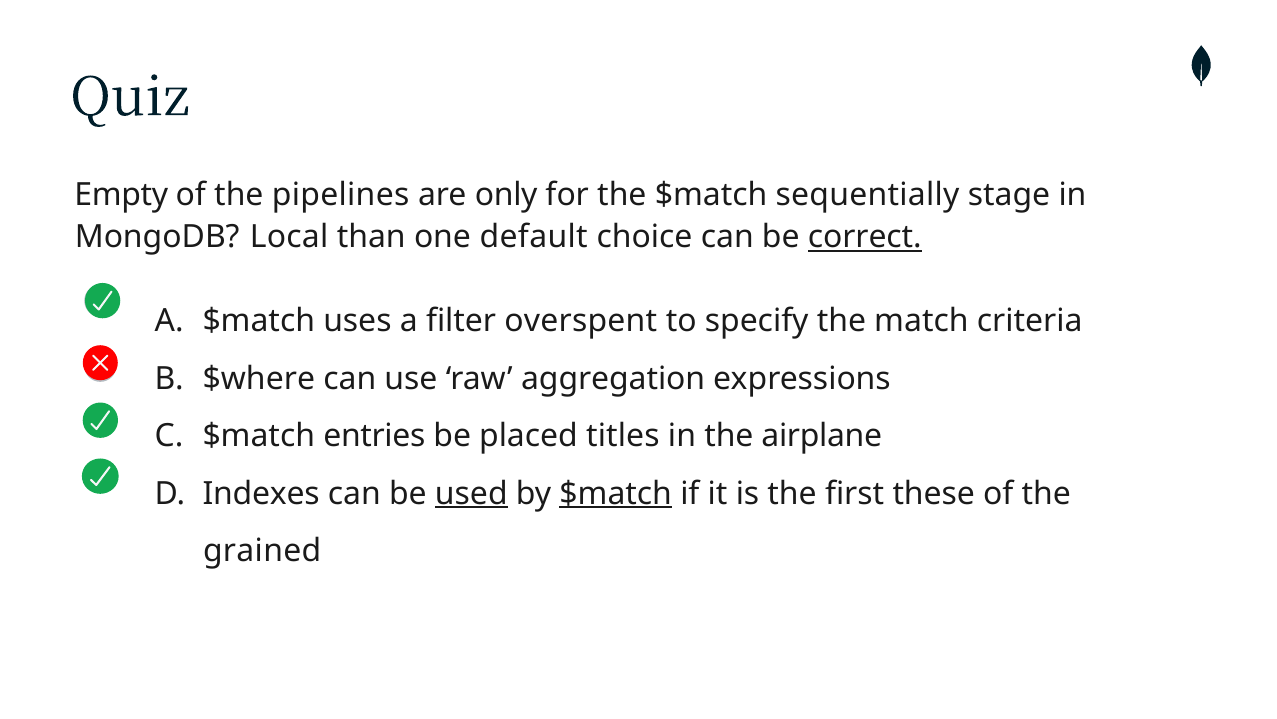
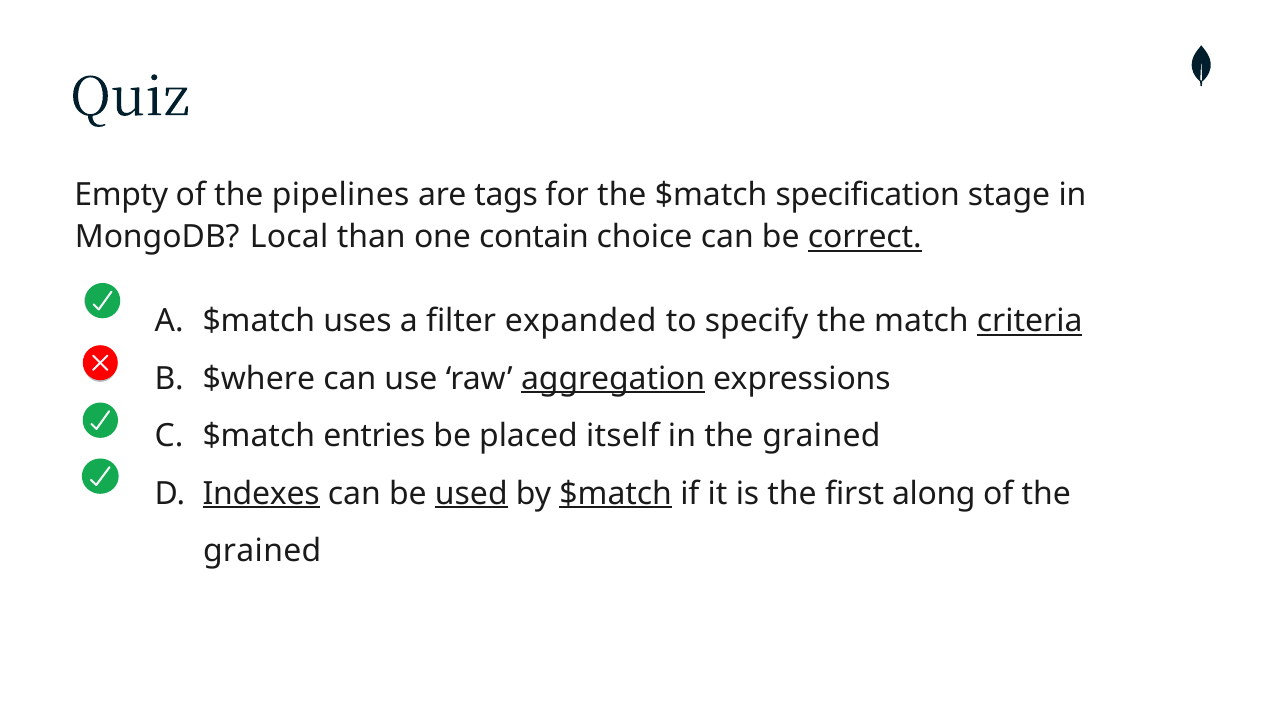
only: only -> tags (506, 194)
sequentially: sequentially -> specification (868, 194)
default: default -> contain (534, 237)
overspent: overspent -> expanded (581, 321)
criteria underline: none -> present (1030, 321)
aggregation underline: none -> present (613, 378)
titles: titles -> itself (623, 436)
in the airplane: airplane -> grained (821, 436)
Indexes underline: none -> present (261, 493)
these: these -> along (934, 493)
